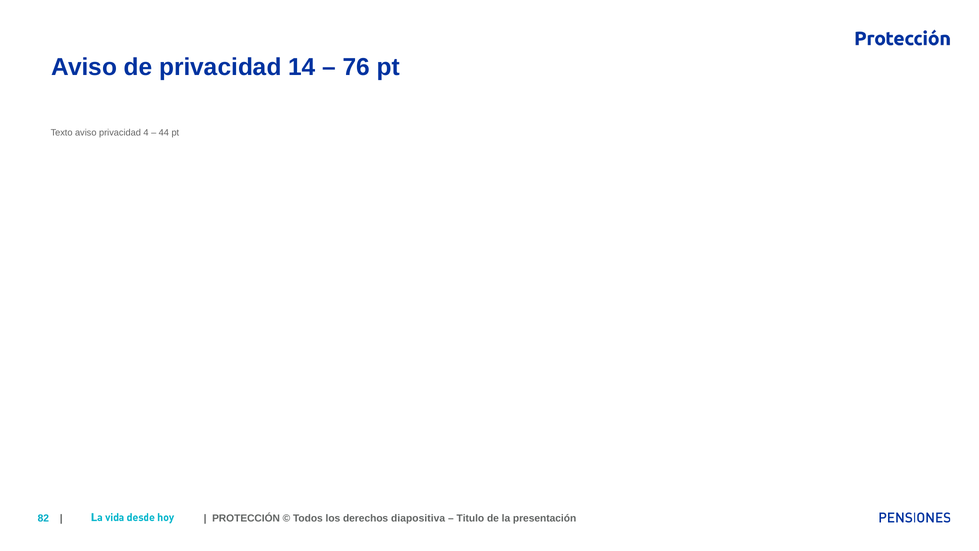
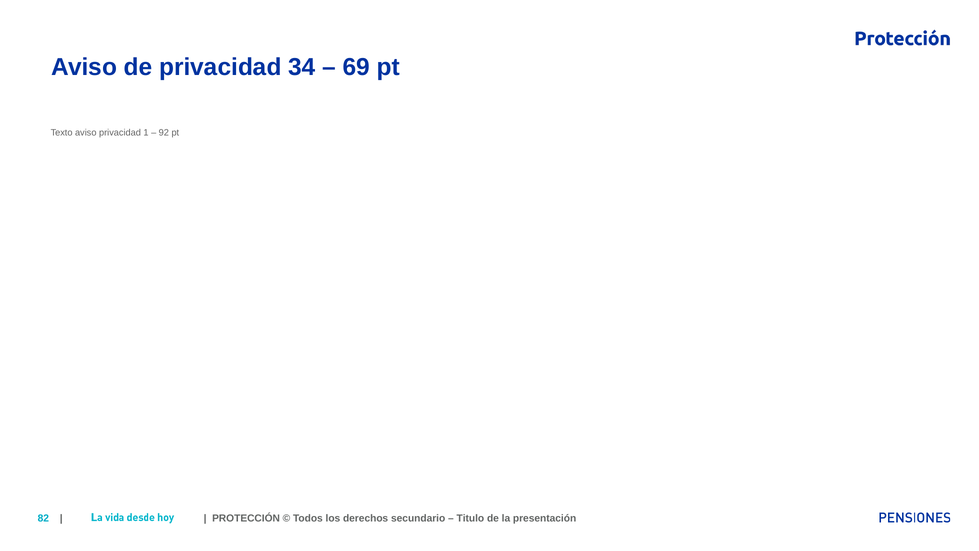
14: 14 -> 34 (302, 67)
76: 76 -> 69 (356, 67)
4: 4 -> 1 (146, 133)
44: 44 -> 92 (164, 133)
diapositiva: diapositiva -> secundario (418, 518)
